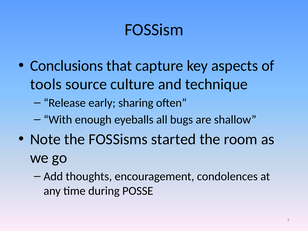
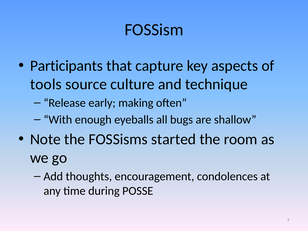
Conclusions: Conclusions -> Participants (67, 66)
sharing: sharing -> making (136, 103)
